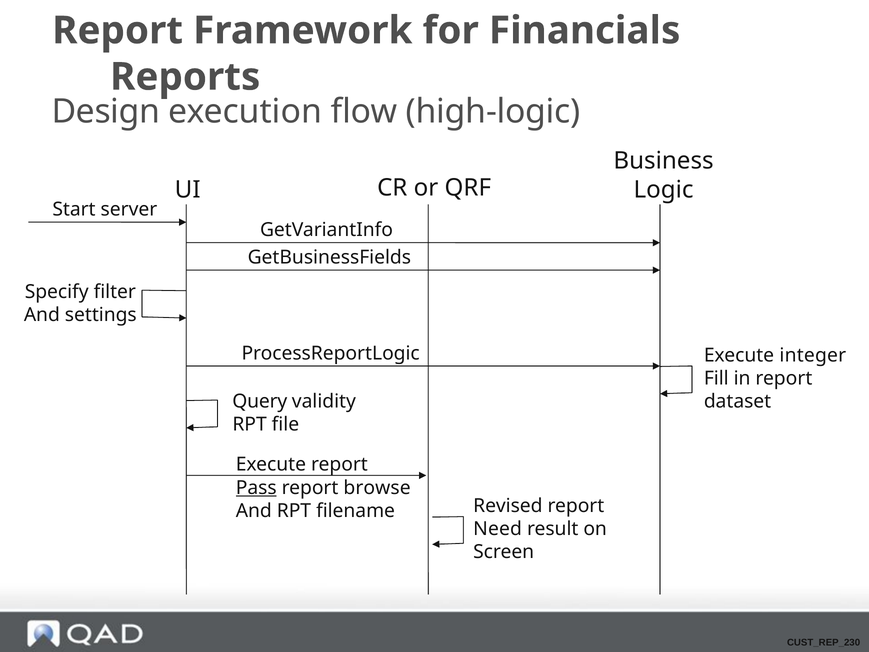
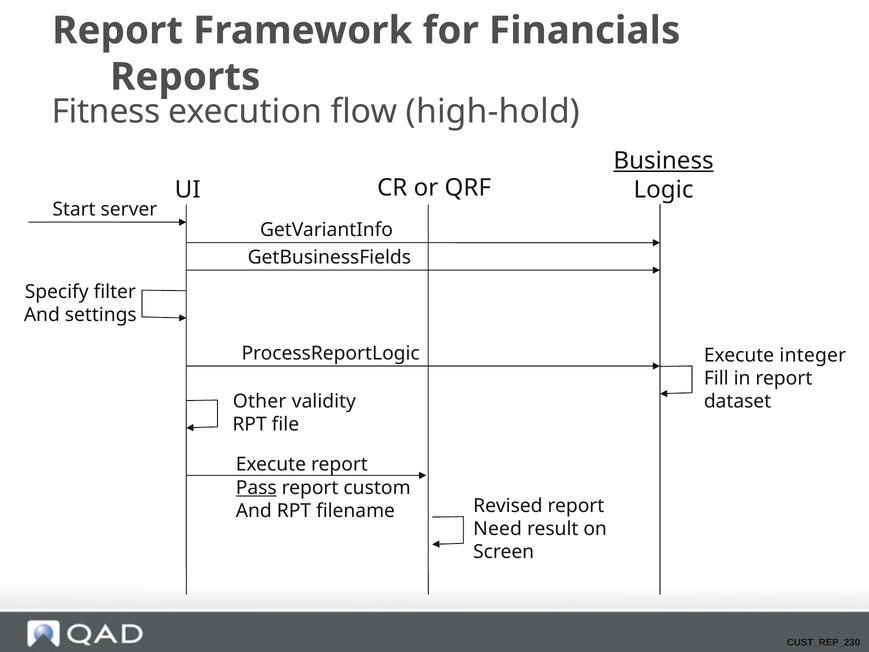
Design: Design -> Fitness (106, 112)
high-logic: high-logic -> high-hold (493, 112)
Business underline: none -> present (664, 161)
Query: Query -> Other (260, 401)
browse: browse -> custom (377, 488)
